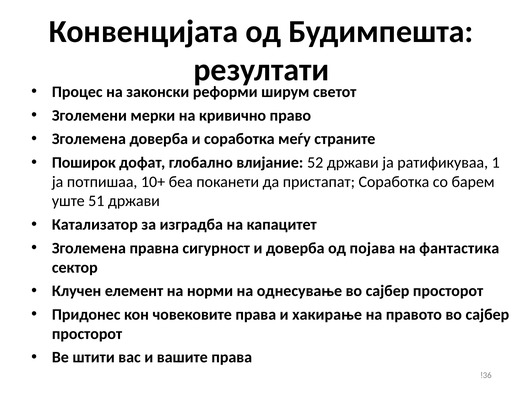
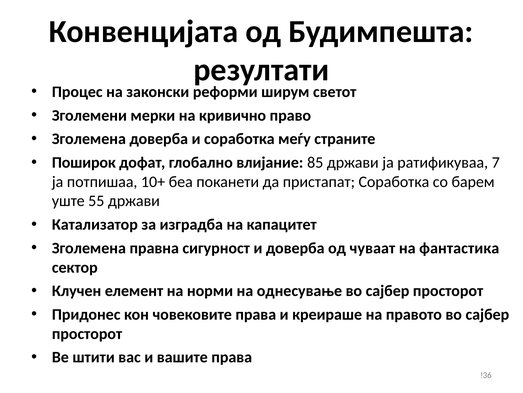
52: 52 -> 85 (315, 162)
1: 1 -> 7 (496, 162)
51: 51 -> 55 (96, 201)
појава: појава -> чуваат (372, 248)
хакирање: хакирање -> креираше (327, 314)
